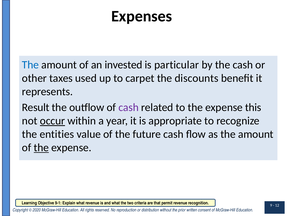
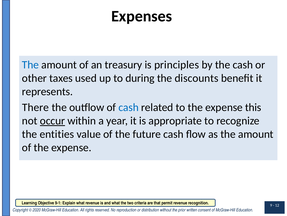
invested: invested -> treasury (123, 65)
particular: particular -> principles (177, 65)
carpet: carpet -> during (140, 78)
Result: Result -> There (36, 107)
cash colour: purple -> blue (129, 107)
the underline: present -> none (41, 147)
